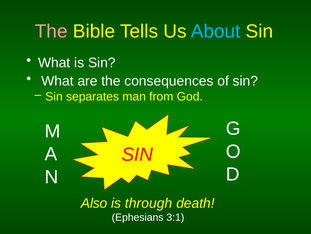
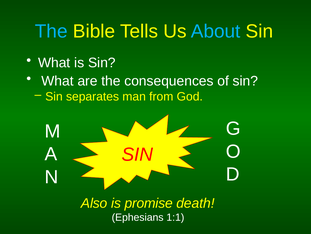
The colour: pink -> light blue (51, 31)
through: through -> promise (149, 203)
3:1: 3:1 -> 1:1 (175, 217)
